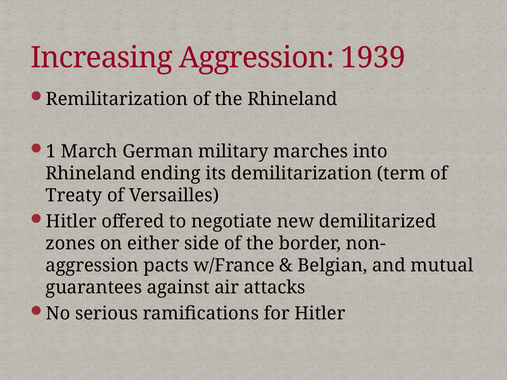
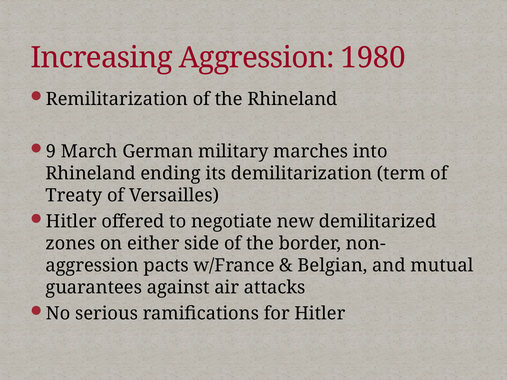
1939: 1939 -> 1980 (373, 58)
1: 1 -> 9 (51, 152)
